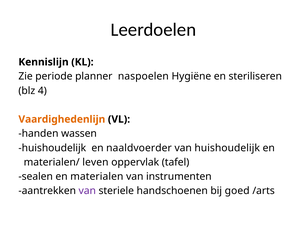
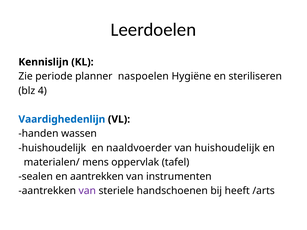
Vaardighedenlijn colour: orange -> blue (62, 119)
leven: leven -> mens (96, 162)
en materialen: materialen -> aantrekken (97, 177)
goed: goed -> heeft (237, 191)
